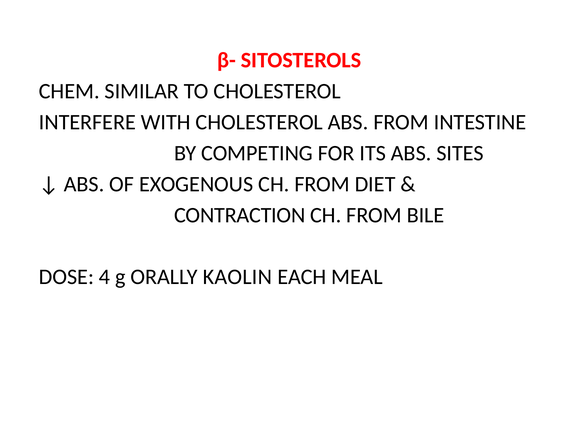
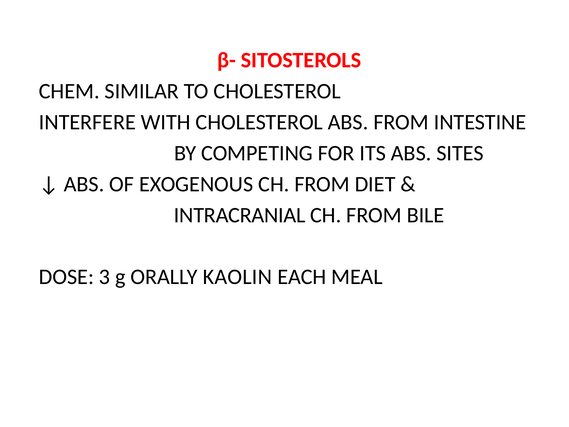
CONTRACTION: CONTRACTION -> INTRACRANIAL (240, 215)
4: 4 -> 3 (104, 277)
